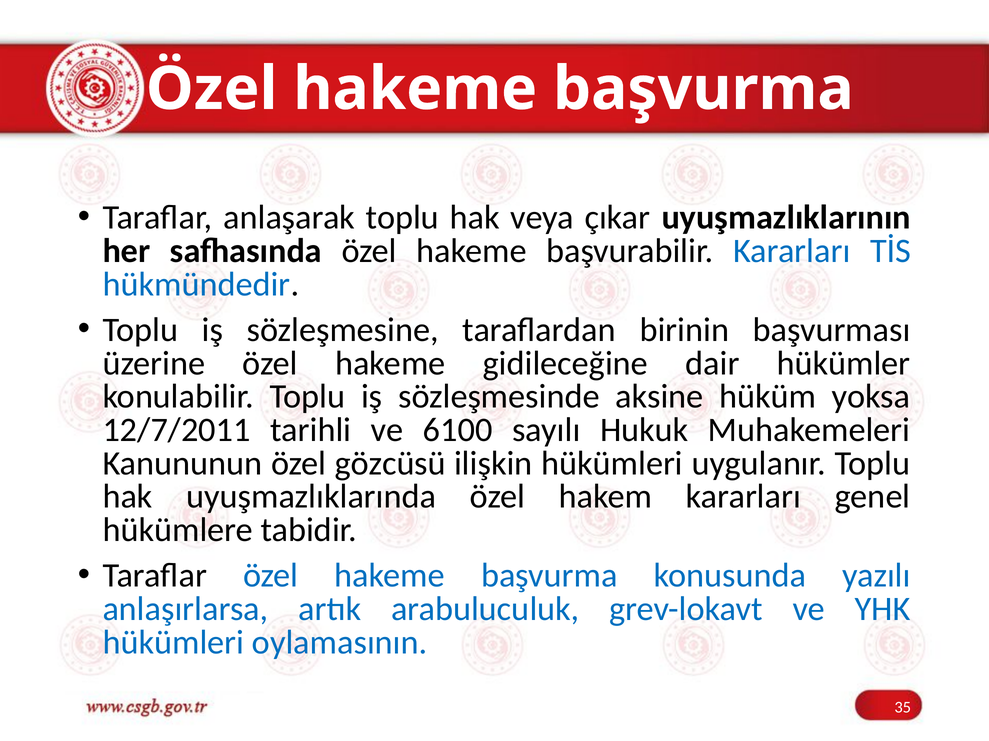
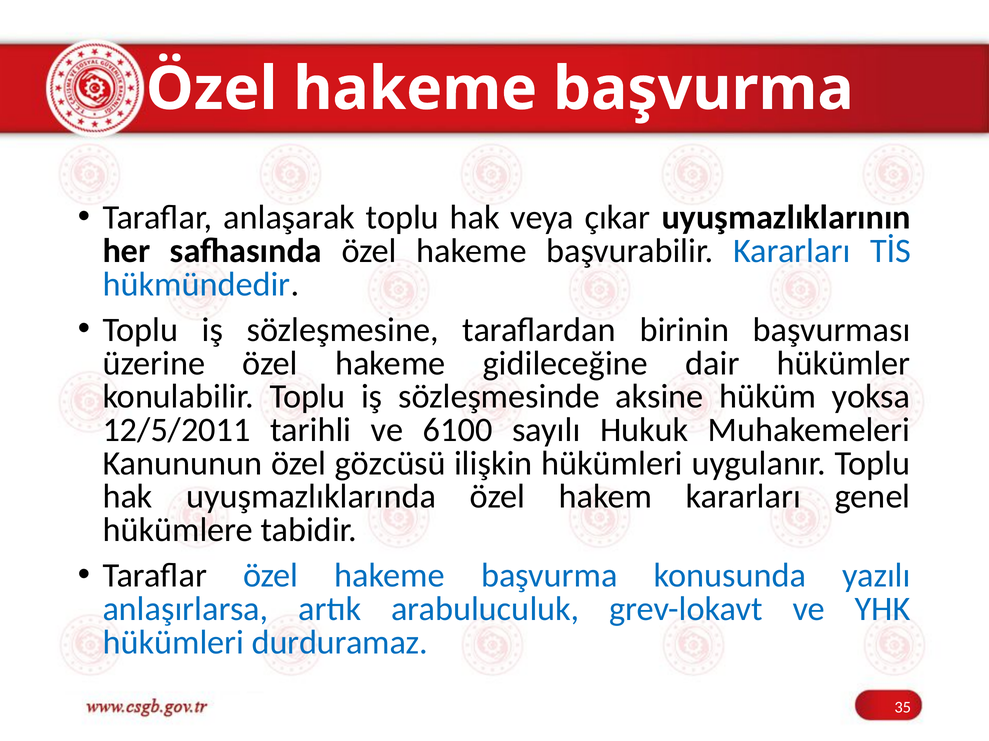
12/7/2011: 12/7/2011 -> 12/5/2011 (177, 430)
oylamasının: oylamasının -> durduramaz (340, 643)
